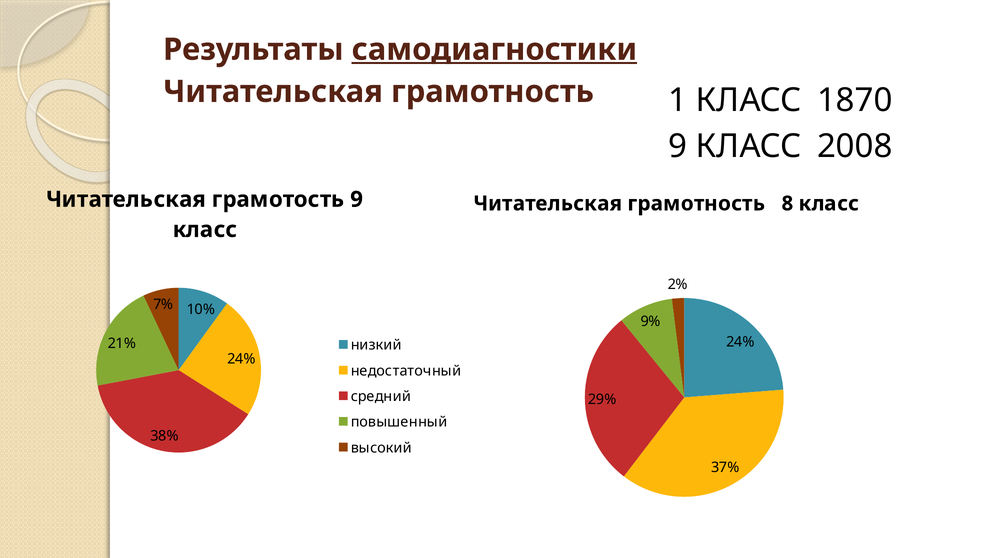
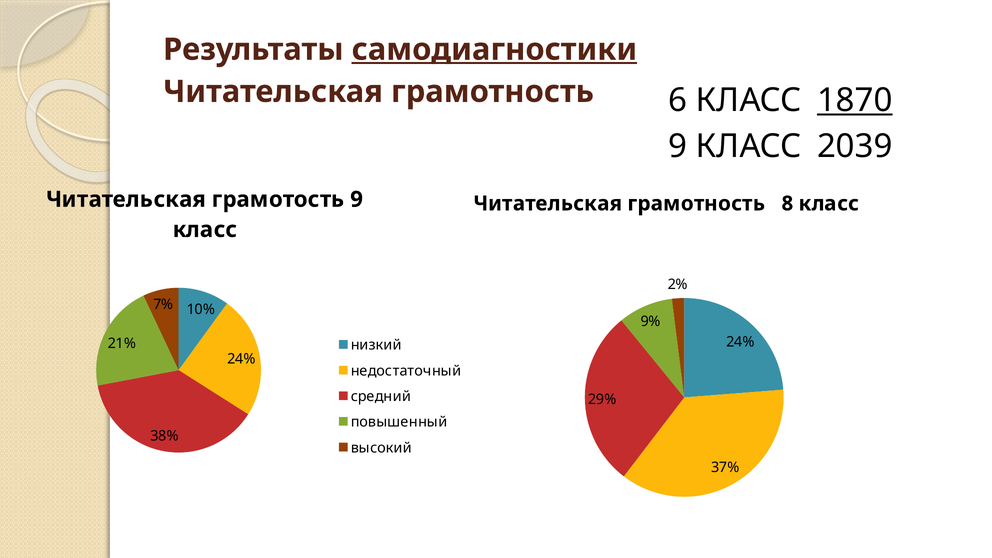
1: 1 -> 6 (678, 101)
1870 underline: none -> present (855, 101)
2008: 2008 -> 2039 (855, 146)
